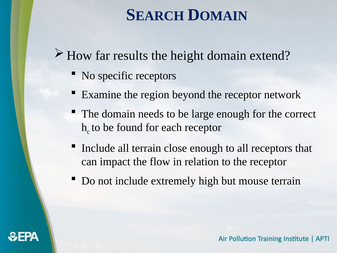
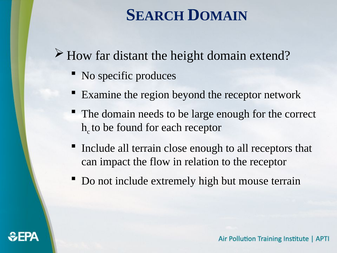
results: results -> distant (131, 55)
specific receptors: receptors -> produces (156, 75)
